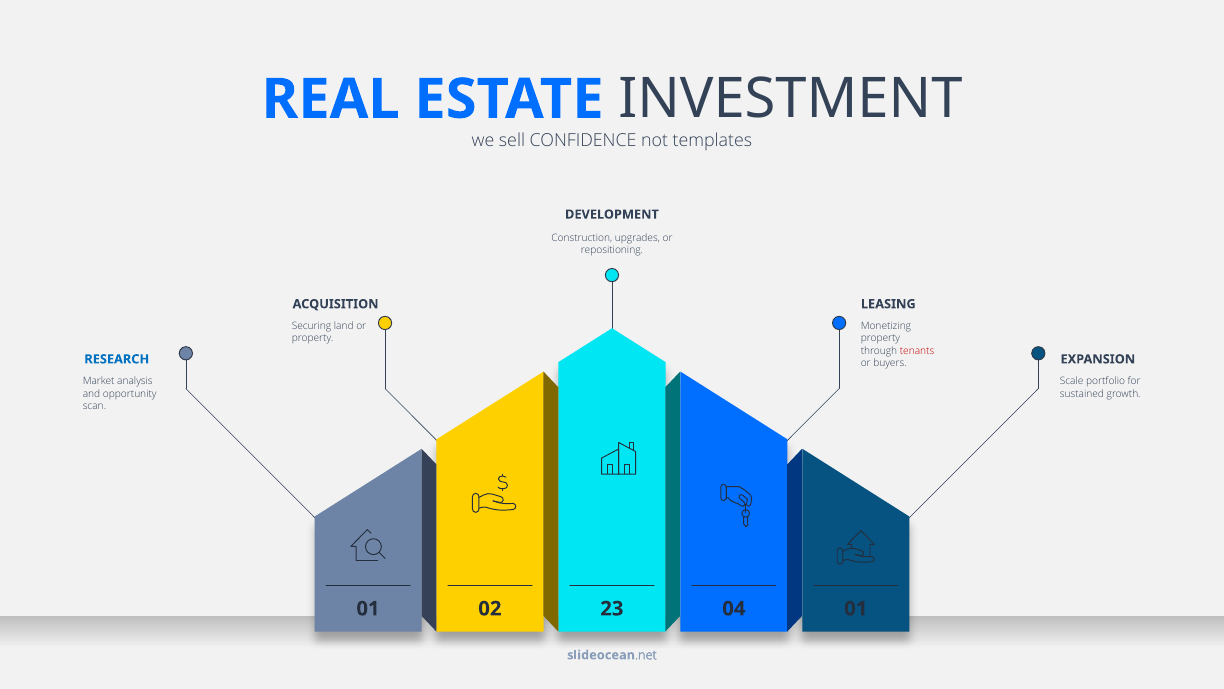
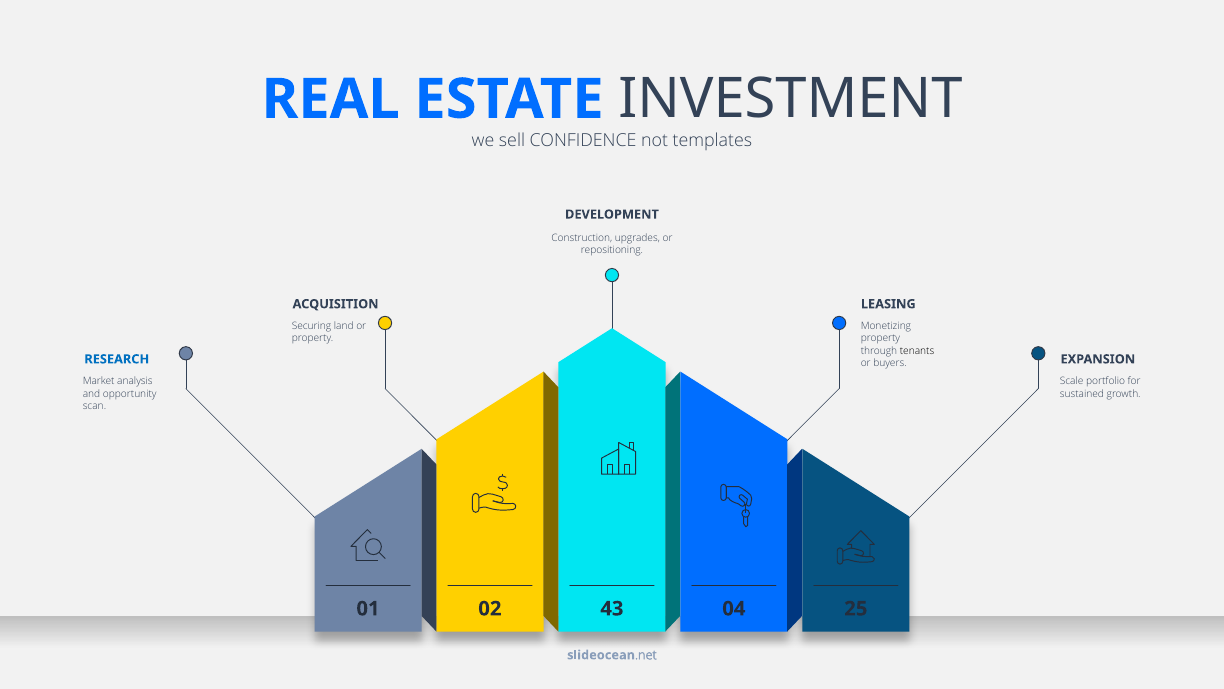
tenants colour: red -> black (917, 351)
23: 23 -> 43 (612, 608)
04 01: 01 -> 25 (856, 608)
